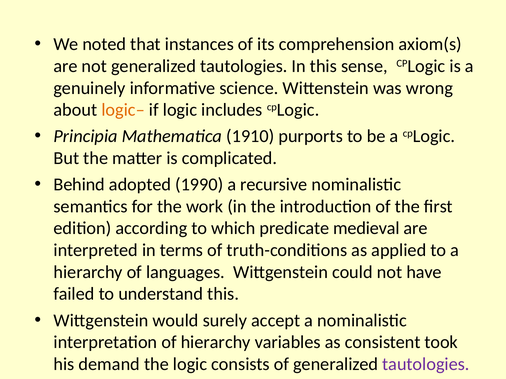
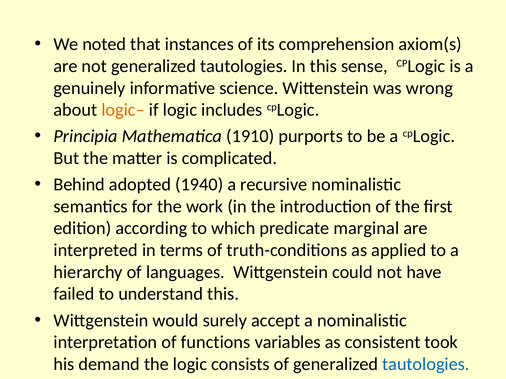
1990: 1990 -> 1940 (199, 185)
medieval: medieval -> marginal (366, 229)
of hierarchy: hierarchy -> functions (216, 343)
tautologies colour: purple -> blue (426, 365)
